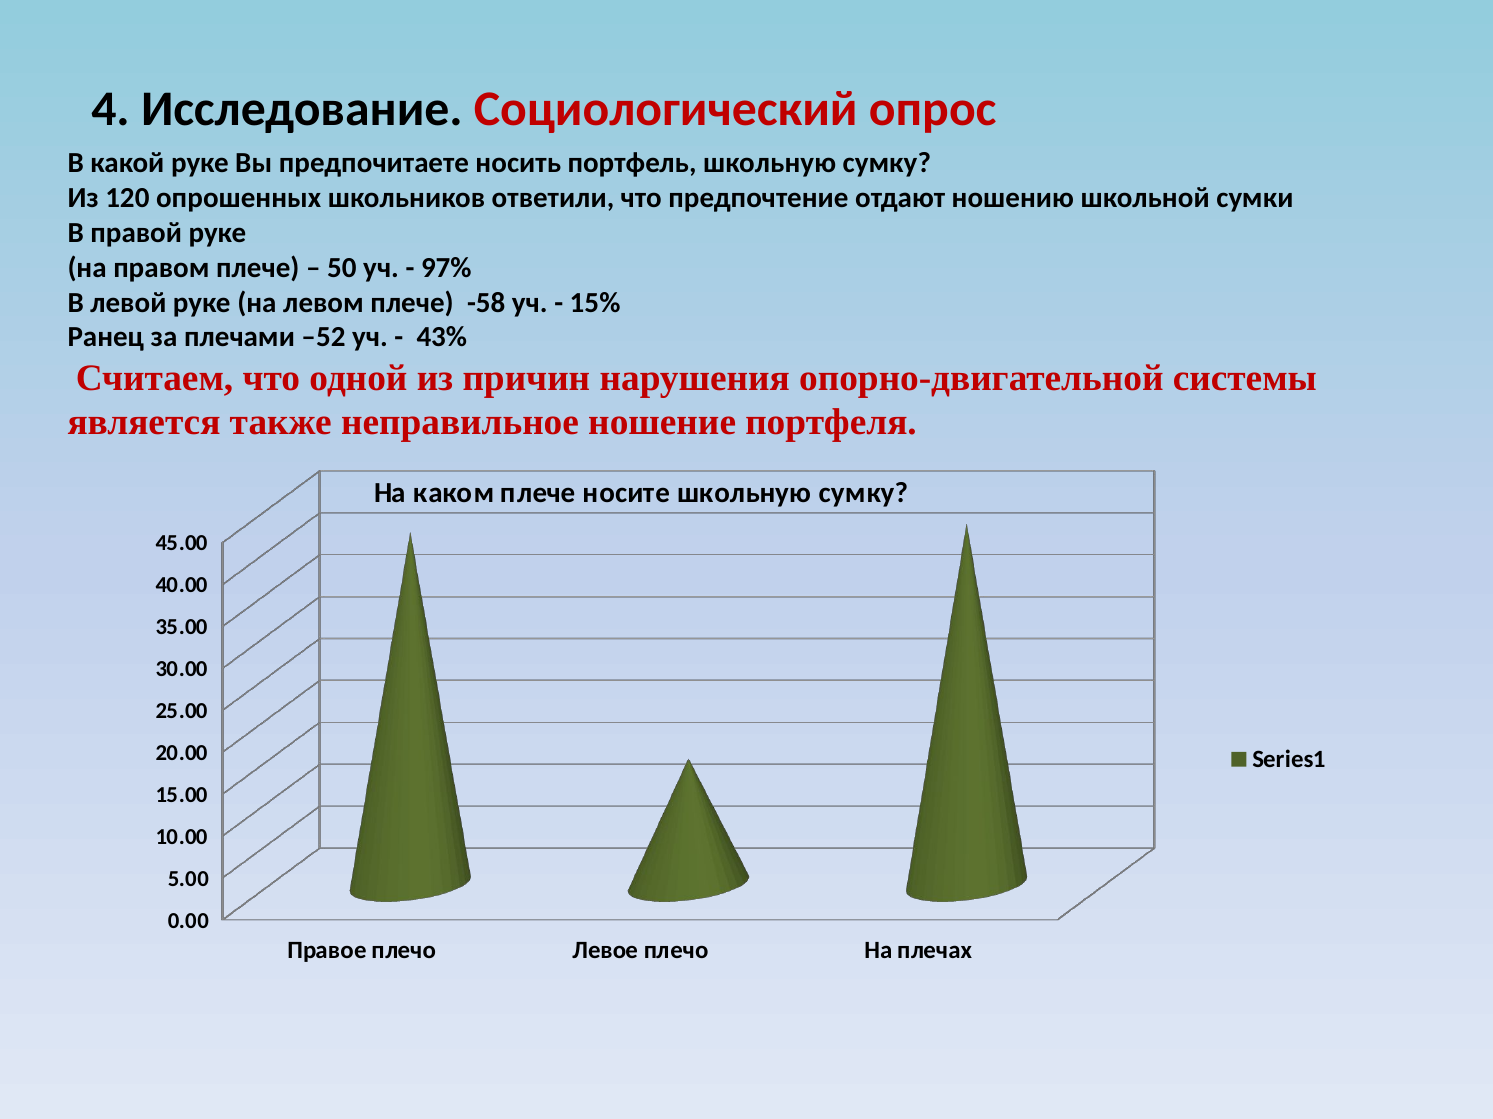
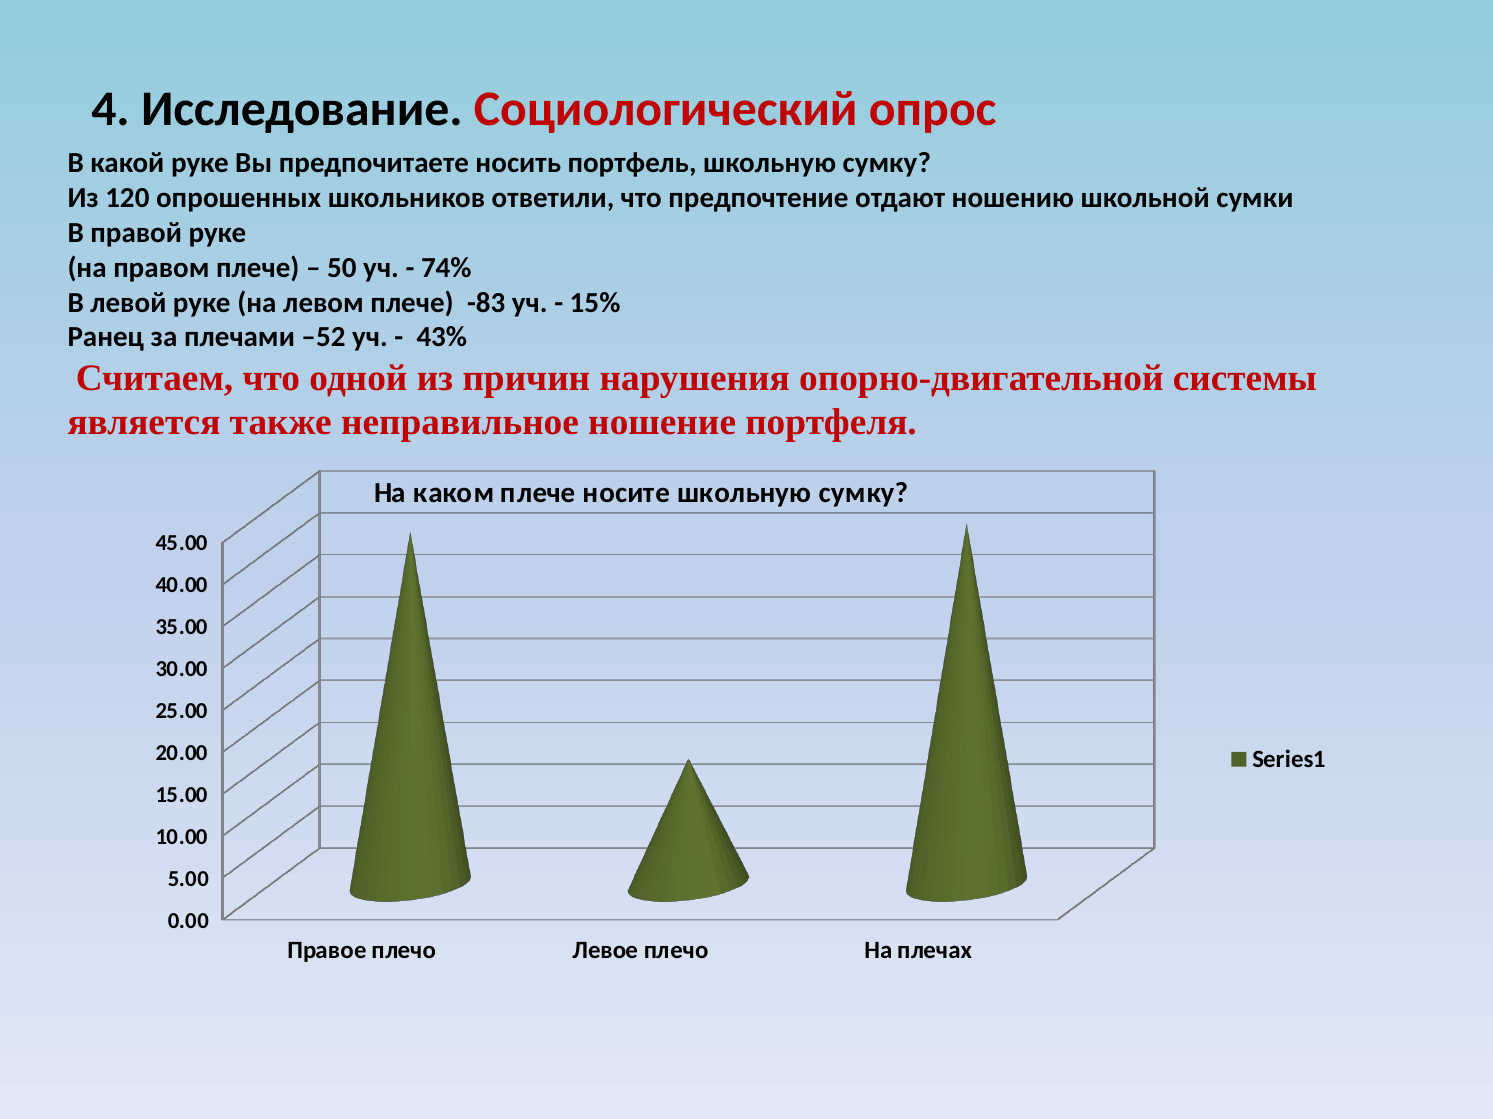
97%: 97% -> 74% (446, 268)
-58: -58 -> -83 (486, 303)
